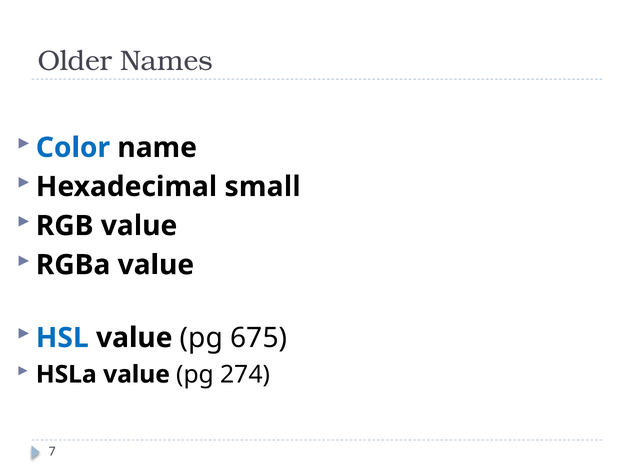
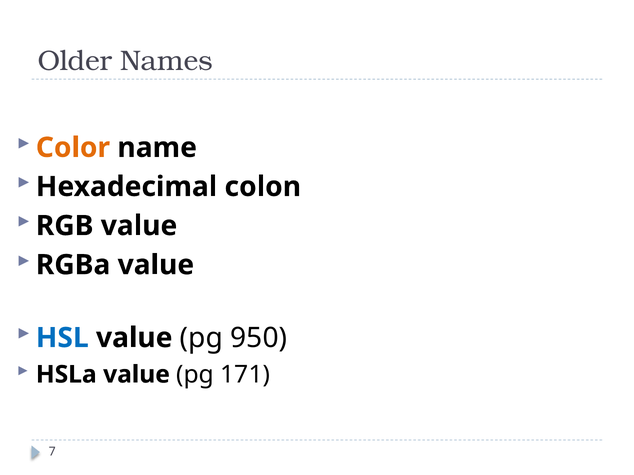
Color colour: blue -> orange (73, 148)
small: small -> colon (263, 187)
675: 675 -> 950 (259, 338)
274: 274 -> 171 (245, 375)
